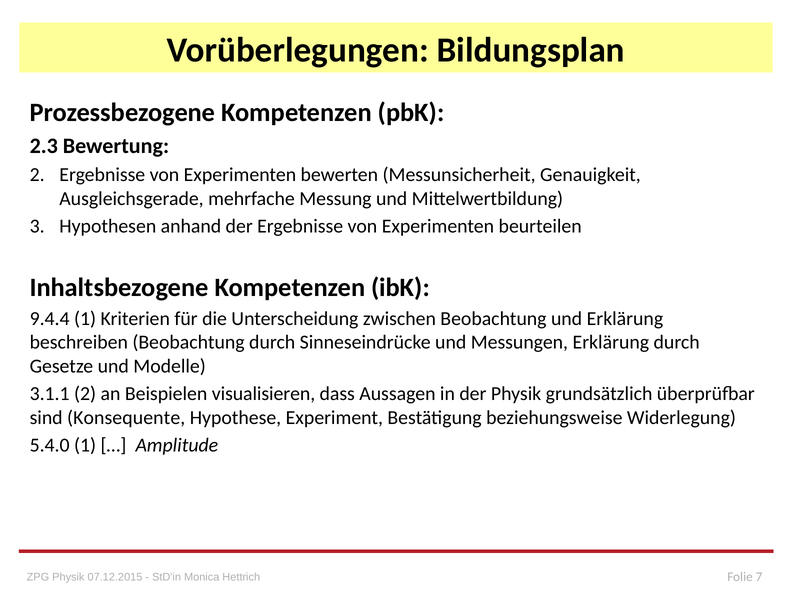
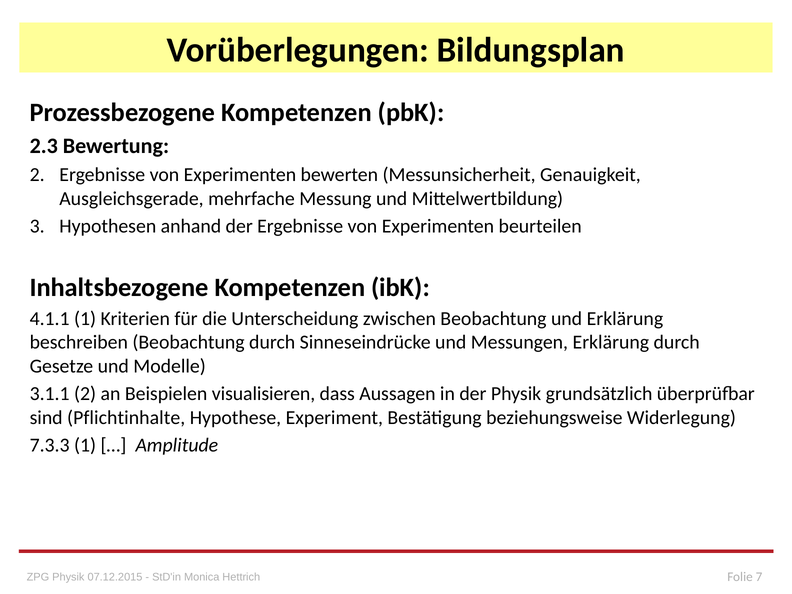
9.4.4: 9.4.4 -> 4.1.1 (50, 319)
Konsequente: Konsequente -> Pflichtinhalte (126, 418)
5.4.0: 5.4.0 -> 7.3.3 (50, 445)
